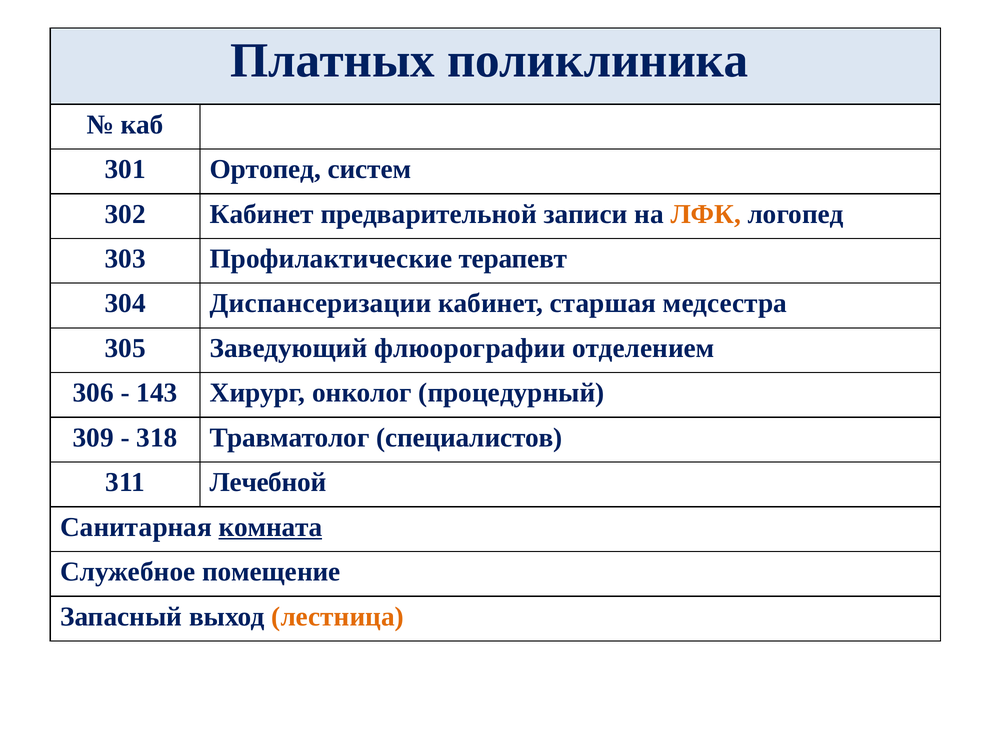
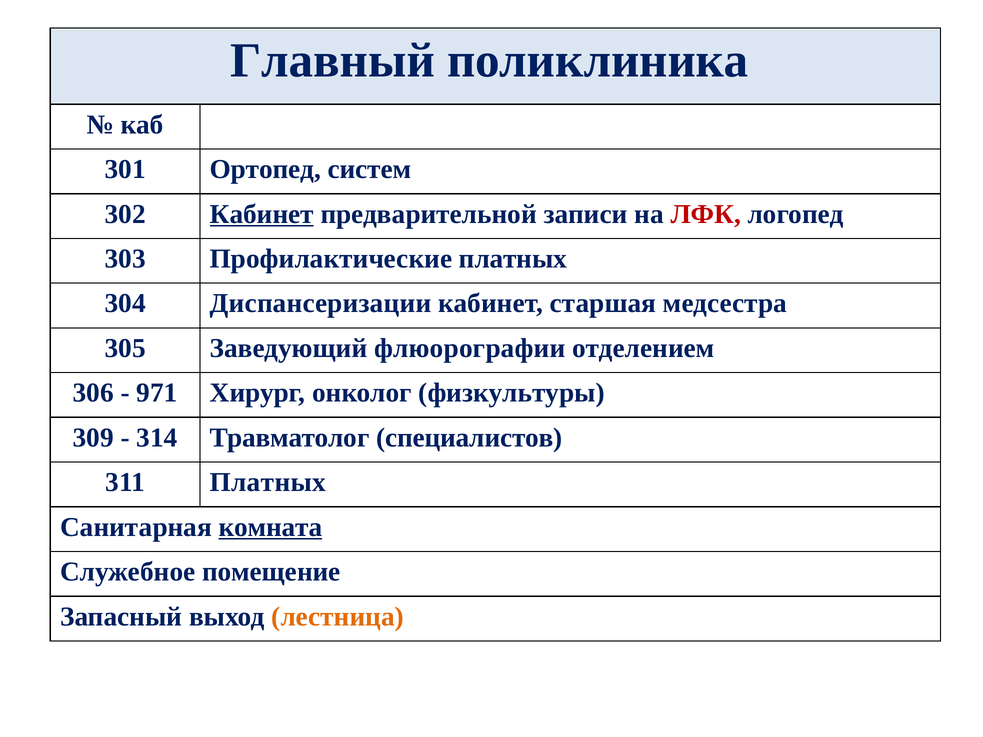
Платных: Платных -> Главный (332, 60)
Кабинет underline: none -> present (262, 214)
ЛФК colour: orange -> red (706, 214)
Профилактические терапевт: терапевт -> платных (513, 259)
143: 143 -> 971 (157, 393)
процедурный: процедурный -> физкультуры (512, 393)
318: 318 -> 314 (157, 438)
311 Лечебной: Лечебной -> Платных (268, 483)
